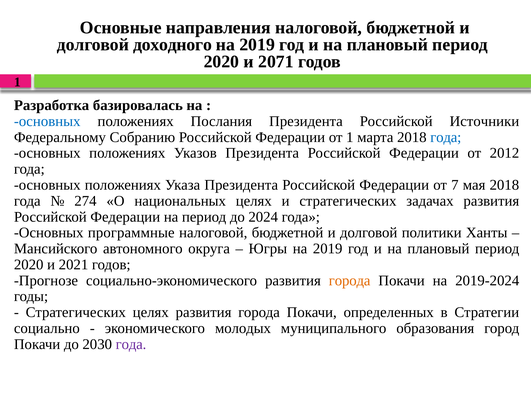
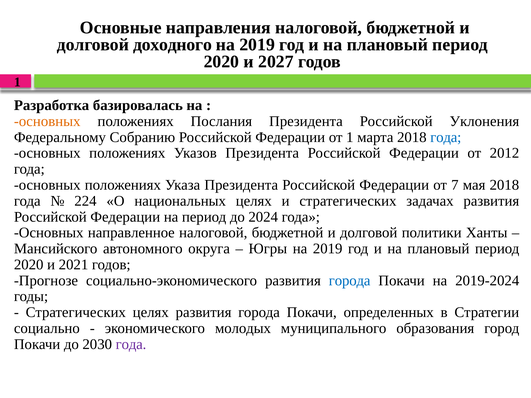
2071: 2071 -> 2027 (276, 62)
основных colour: blue -> orange (47, 121)
Источники: Источники -> Уклонения (484, 121)
274: 274 -> 224 (85, 201)
программные: программные -> направленное (131, 233)
города colour: orange -> blue (350, 281)
